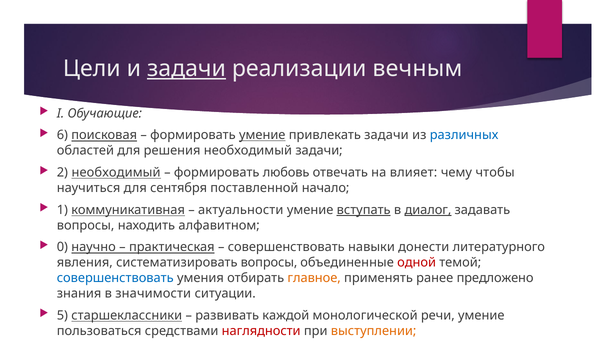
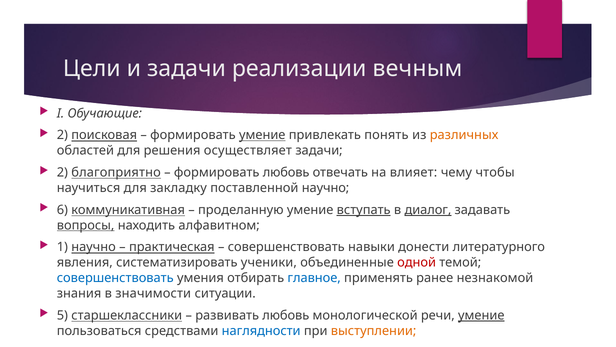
задачи underline: present -> none (186, 69)
6: 6 -> 2 (62, 135)
привлекать задачи: задачи -> понять (386, 135)
различных colour: blue -> orange (464, 135)
решения необходимый: необходимый -> осуществляет (248, 150)
2 необходимый: необходимый -> благоприятно (116, 172)
сентября: сентября -> закладку (179, 188)
поставленной начало: начало -> научно (326, 188)
1: 1 -> 6 (62, 210)
актуальности: актуальности -> проделанную (241, 210)
вопросы underline: none -> present (86, 225)
0: 0 -> 1 (62, 247)
систематизировать вопросы: вопросы -> ученики (269, 262)
главное colour: orange -> blue (314, 278)
предложено: предложено -> незнакомой (495, 278)
развивать каждой: каждой -> любовь (286, 315)
умение underline: none -> present (481, 315)
наглядности colour: red -> blue (261, 330)
